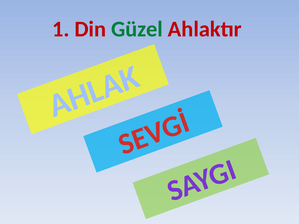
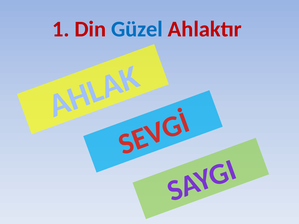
Güzel colour: green -> blue (137, 29)
